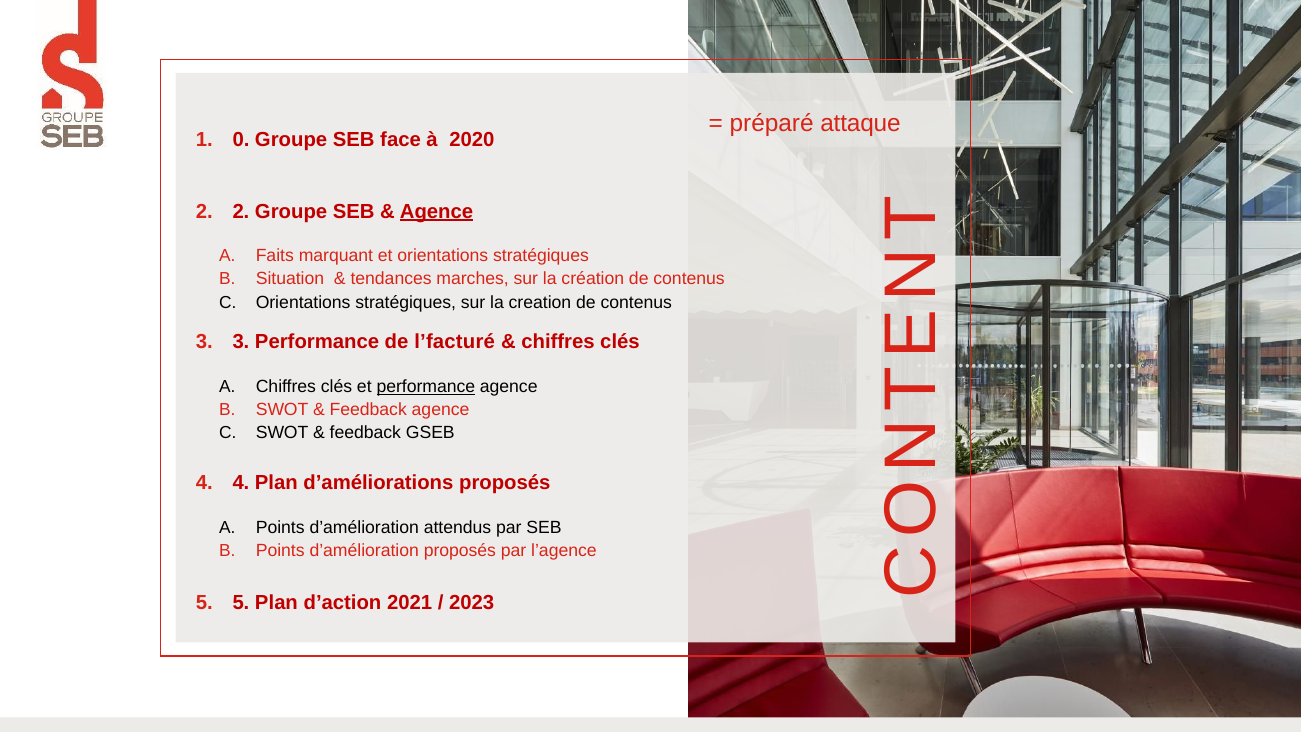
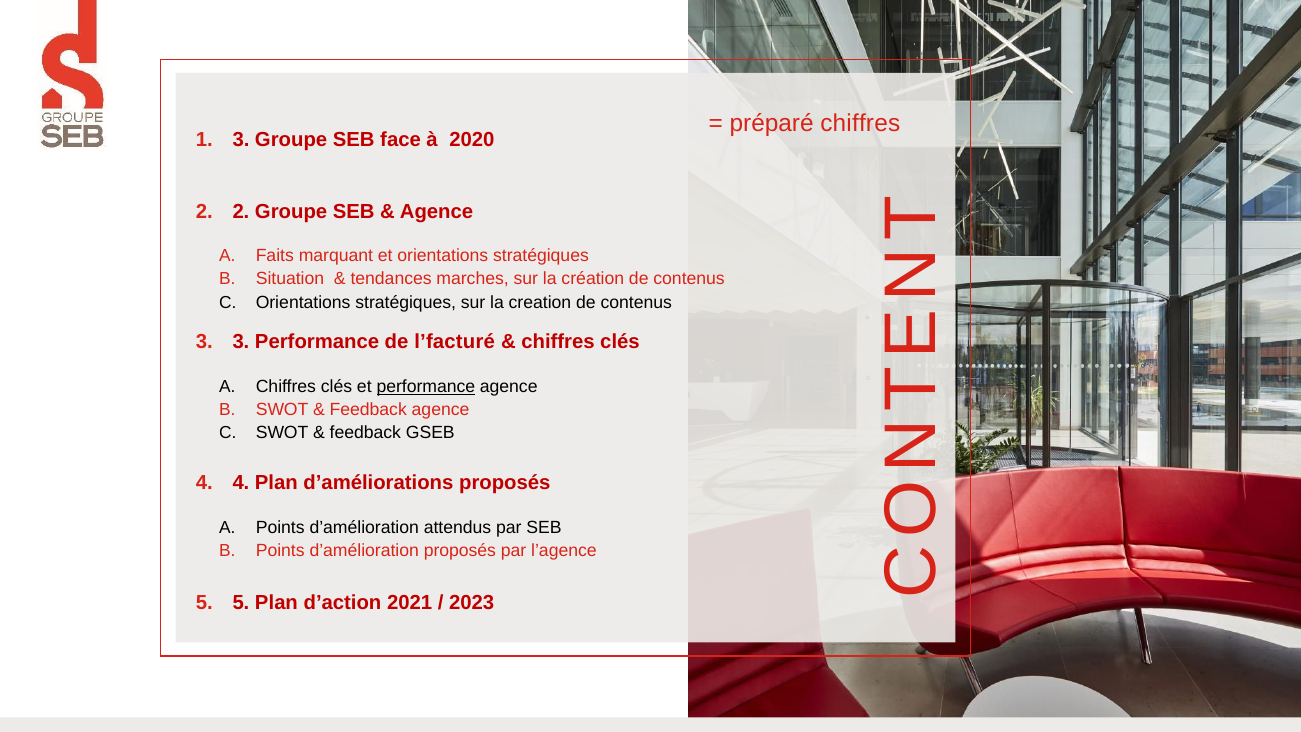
préparé attaque: attaque -> chiffres (860, 123)
1 0: 0 -> 3 (241, 140)
Agence underline: present -> none (437, 211)
